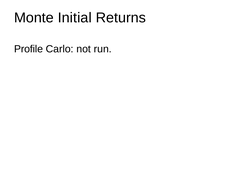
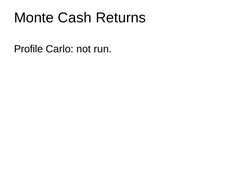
Initial: Initial -> Cash (75, 18)
